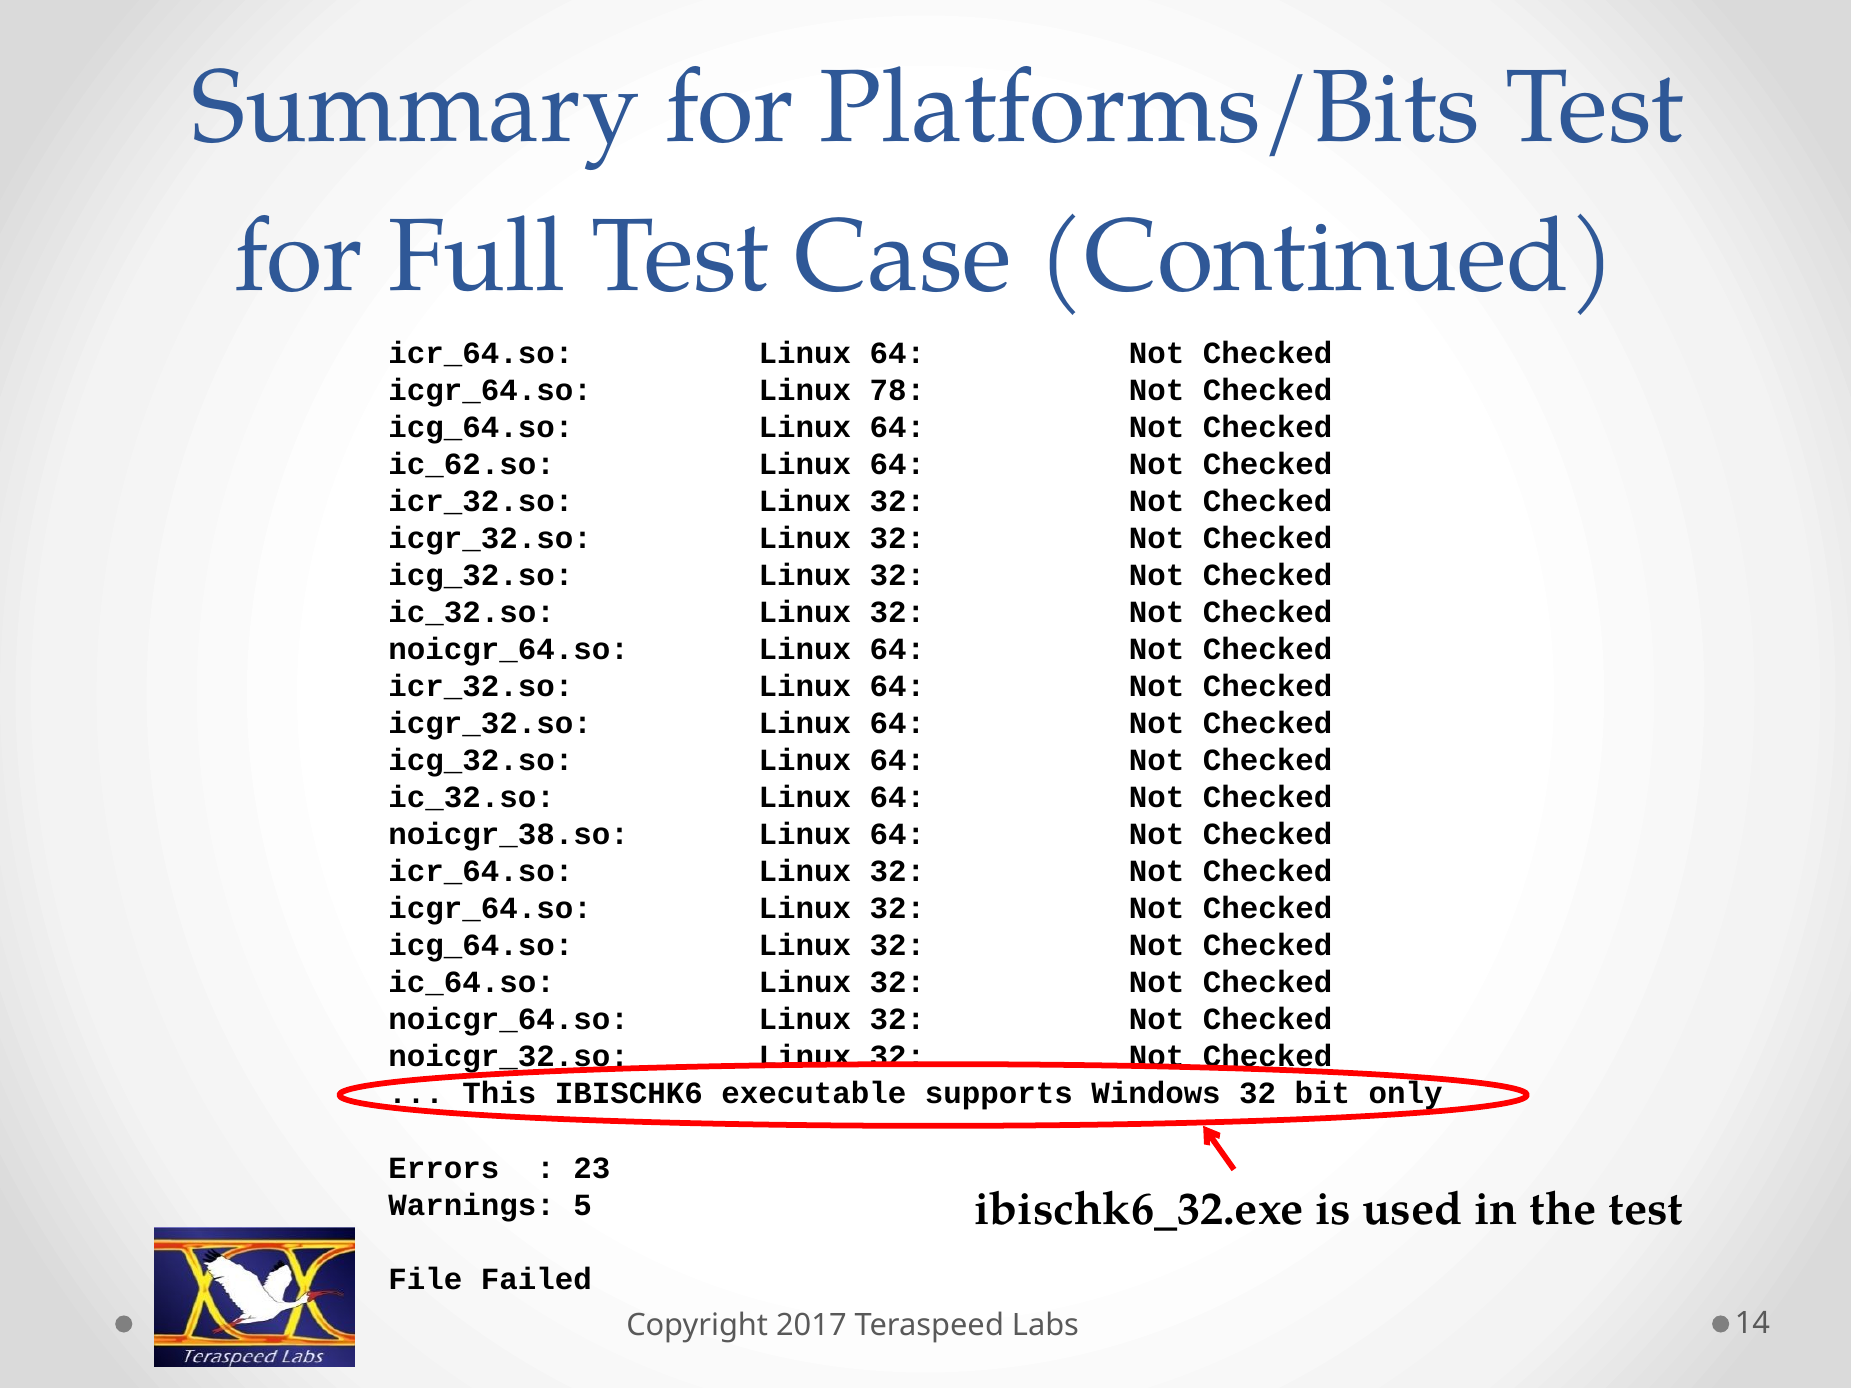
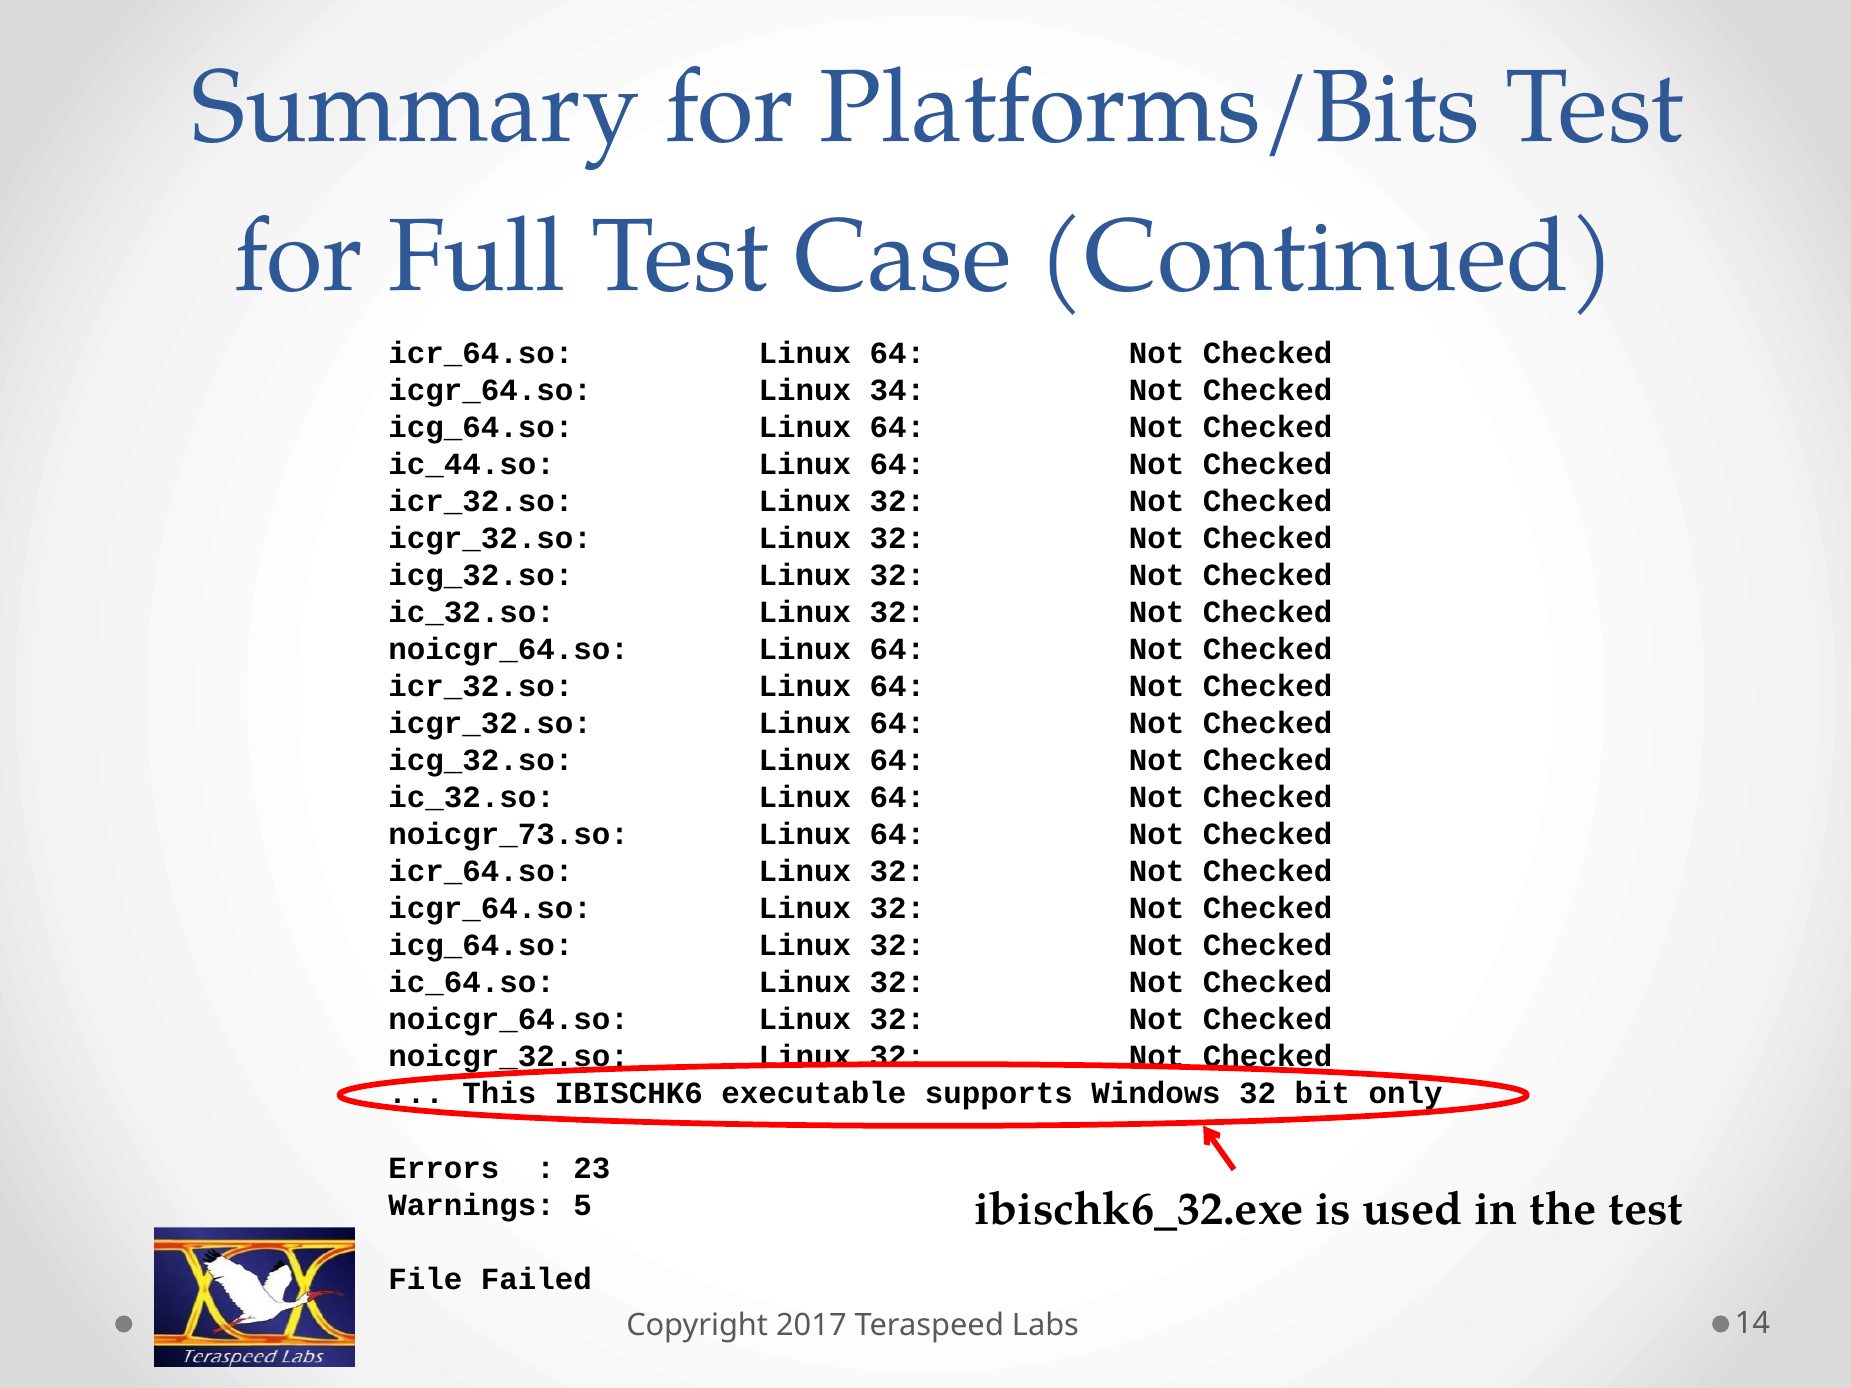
78: 78 -> 34 (897, 391)
ic_62.so: ic_62.so -> ic_44.so (472, 465)
noicgr_38.so: noicgr_38.so -> noicgr_73.so (509, 835)
